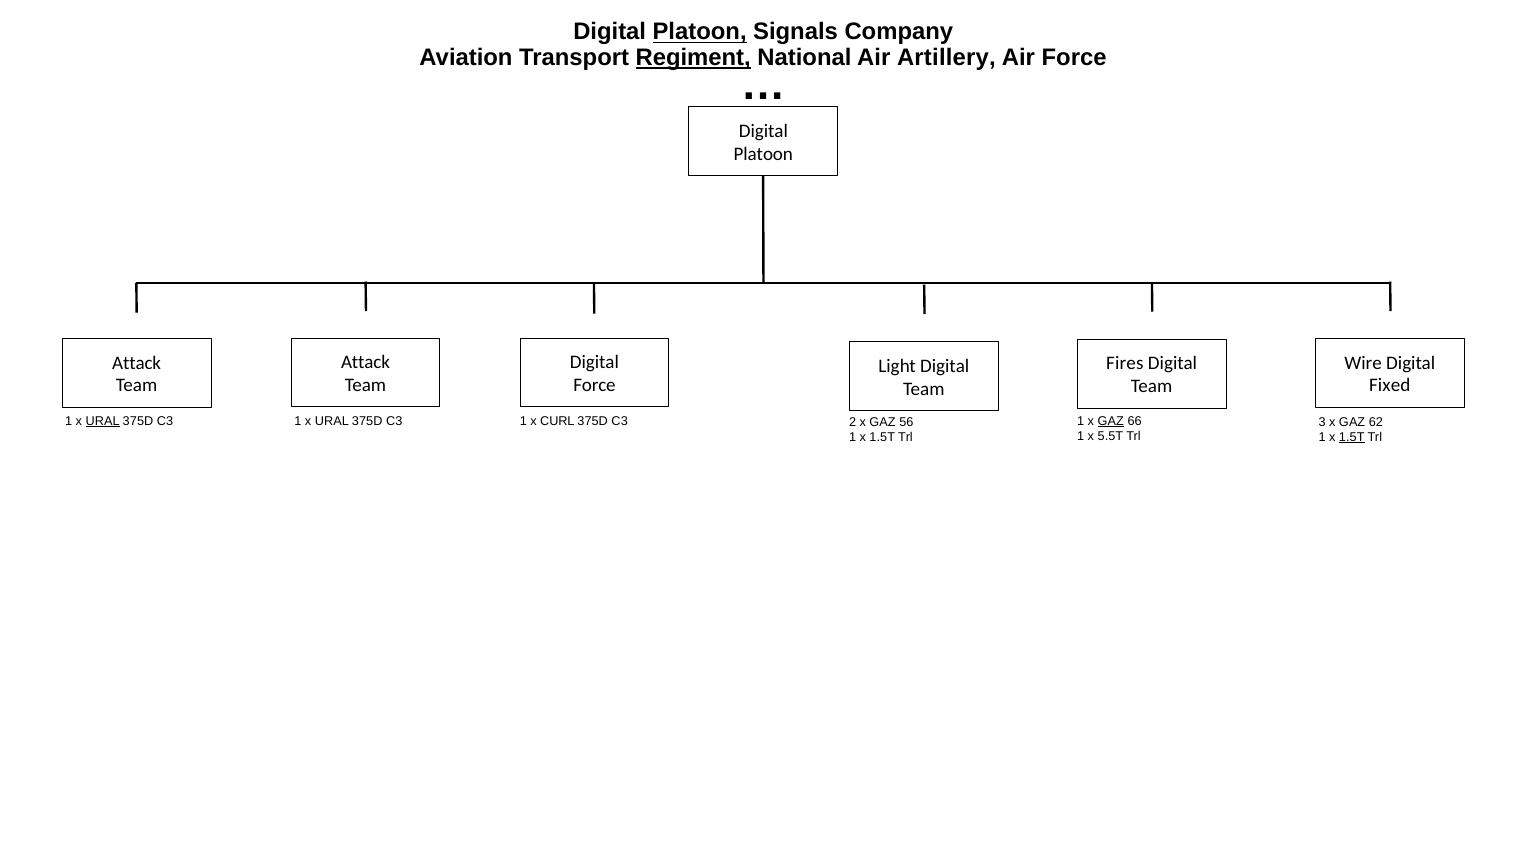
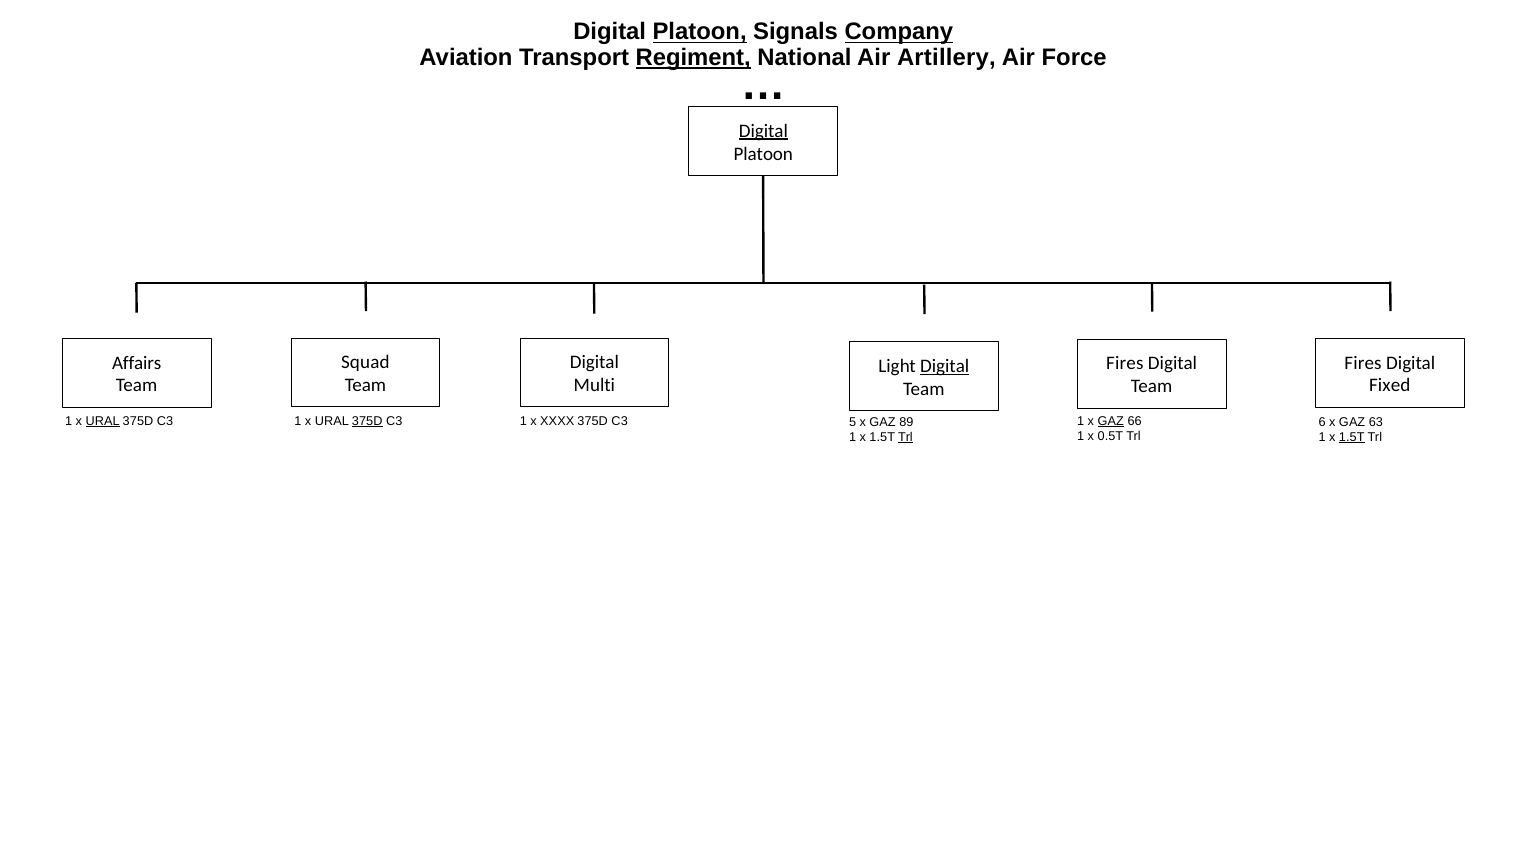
Company underline: none -> present (899, 32)
Digital underline: none -> present (763, 131)
Attack: Attack -> Squad (365, 362)
Attack: Attack -> Affairs (137, 363)
Wire: Wire -> Fires (1363, 363)
Digital underline: none -> present (945, 366)
Force: Force -> Multi (594, 385)
375D underline: none -> present (367, 421)
CURL: CURL -> XXXX (557, 421)
2: 2 -> 5 (853, 422)
56: 56 -> 89 (906, 422)
3: 3 -> 6 (1322, 422)
62: 62 -> 63 (1376, 422)
5.5T: 5.5T -> 0.5T (1110, 436)
Trl underline: none -> present (905, 437)
